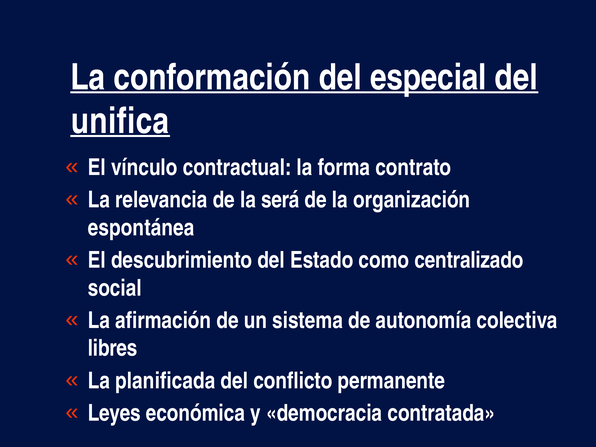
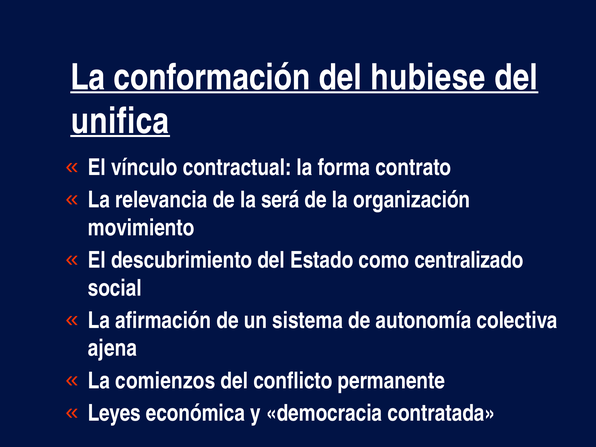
especial: especial -> hubiese (428, 78)
espontánea: espontánea -> movimiento (141, 228)
libres: libres -> ajena (113, 348)
planificada: planificada -> comienzos (165, 381)
